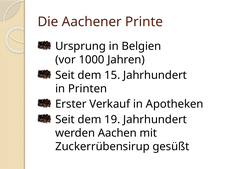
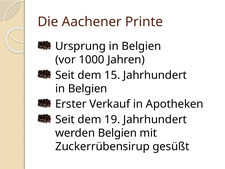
Printen: Printen -> Belgien (88, 89)
werden Aachen: Aachen -> Belgien (117, 133)
